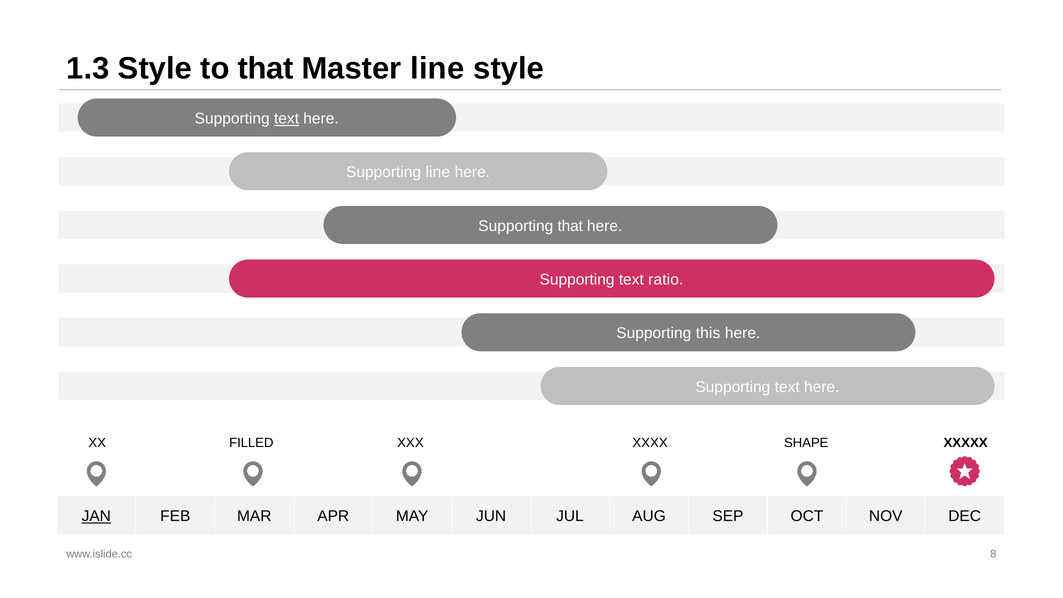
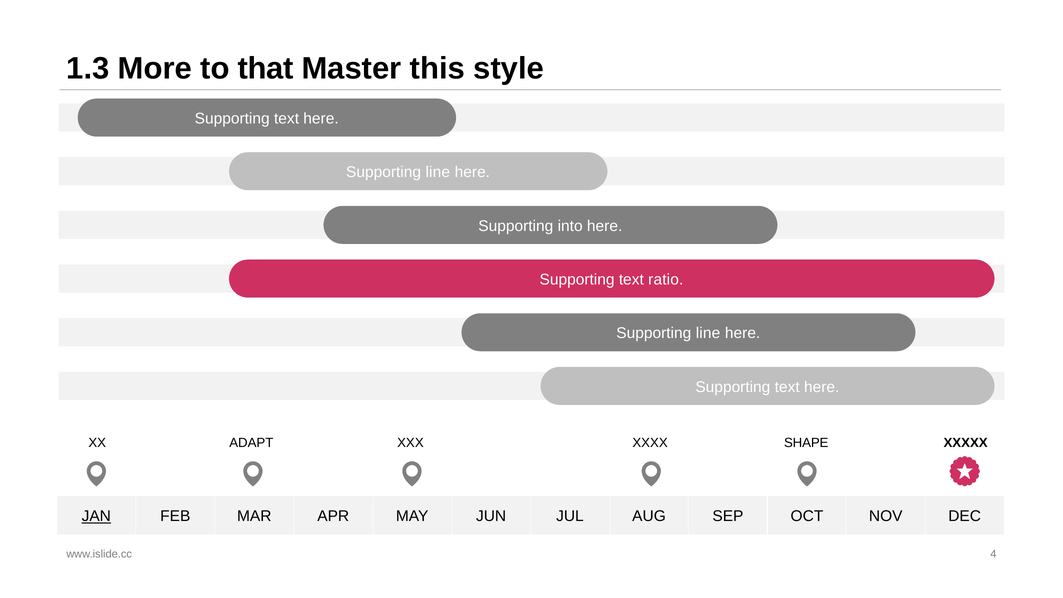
1.3 Style: Style -> More (155, 69)
Master line: line -> this (437, 69)
text underline: present -> none (287, 119)
Supporting that: that -> into (570, 226)
this: this -> line (708, 333)
FILLED: FILLED -> ADAPT (251, 443)
8: 8 -> 4 (993, 554)
